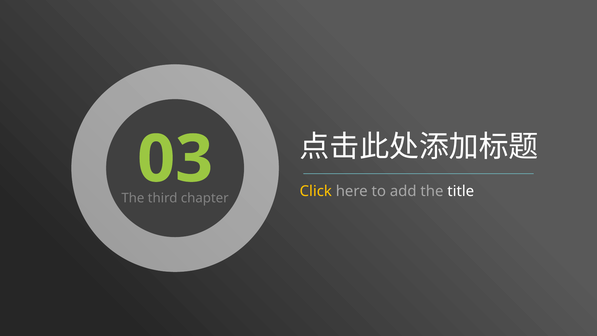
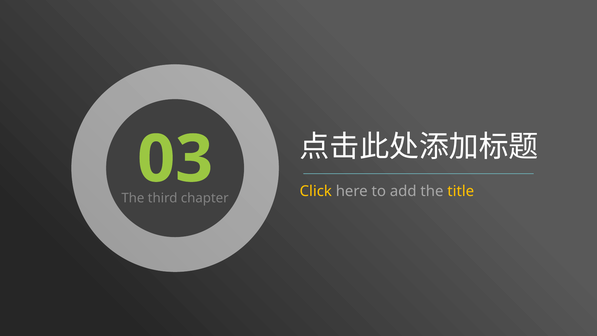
title colour: white -> yellow (461, 191)
